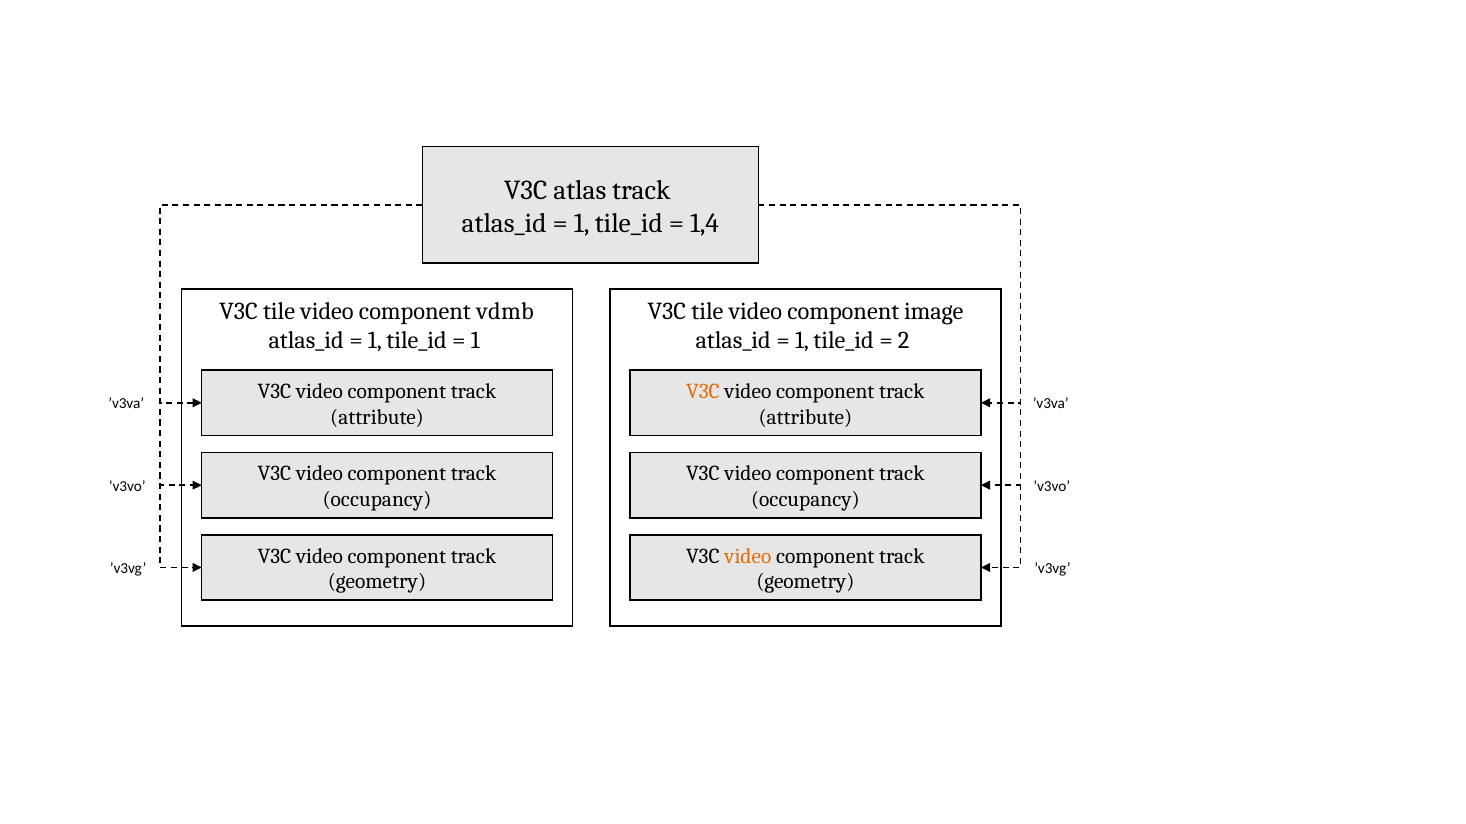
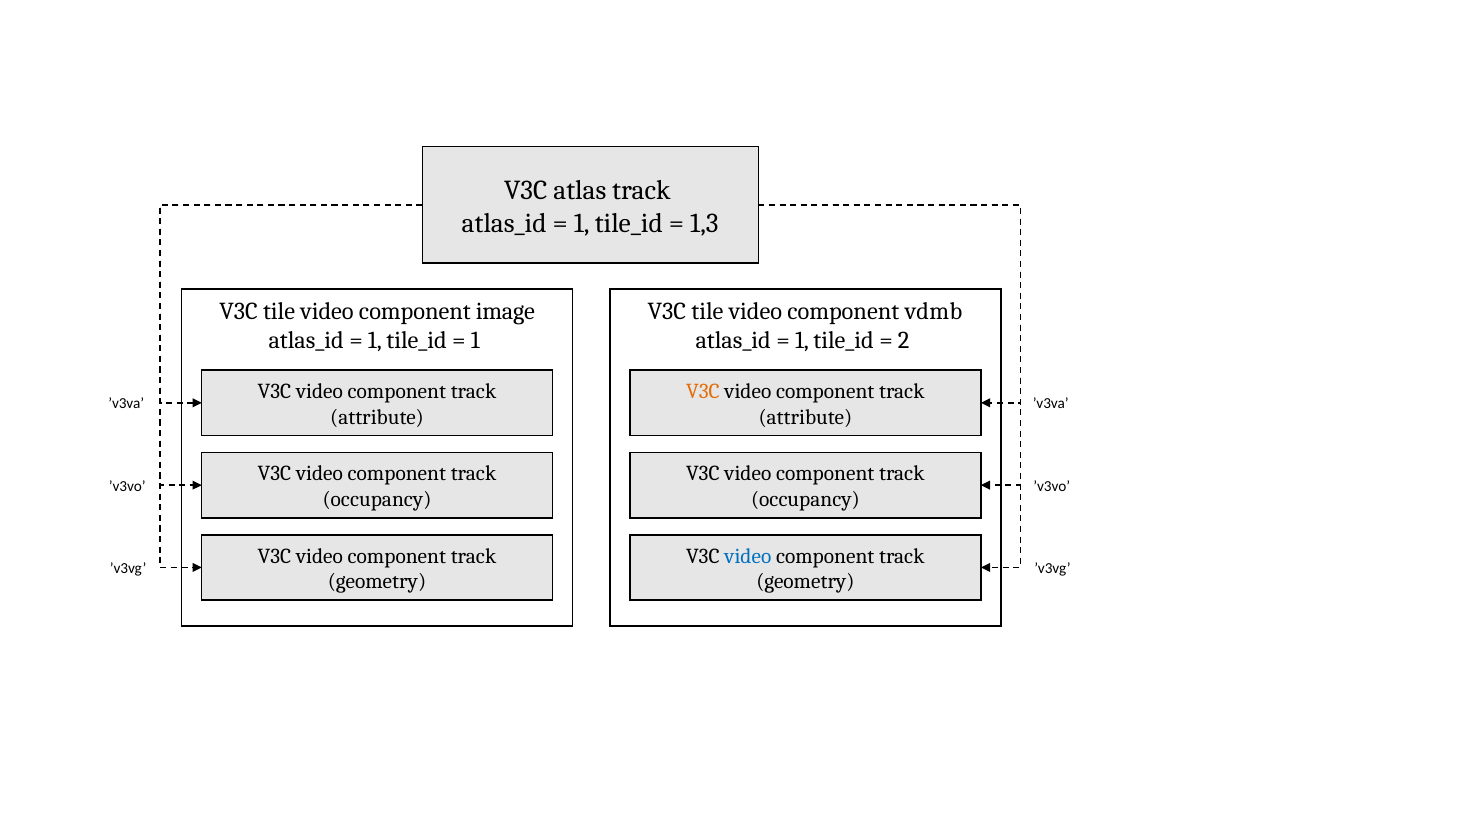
1,4: 1,4 -> 1,3 (704, 223)
vdmb: vdmb -> image (505, 311)
image: image -> vdmb (934, 311)
video colour: orange -> blue (748, 557)
